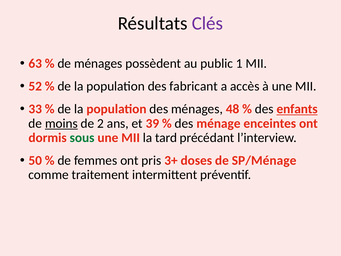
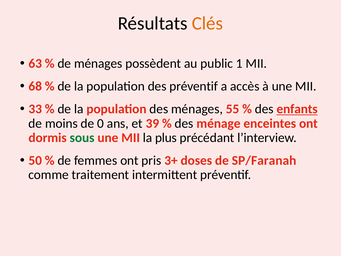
Clés colour: purple -> orange (207, 23)
52: 52 -> 68 (35, 86)
des fabricant: fabricant -> préventif (194, 86)
48: 48 -> 55 (233, 109)
moins underline: present -> none (61, 123)
2: 2 -> 0 (101, 123)
tard: tard -> plus (166, 138)
SP/Ménage: SP/Ménage -> SP/Faranah (264, 160)
